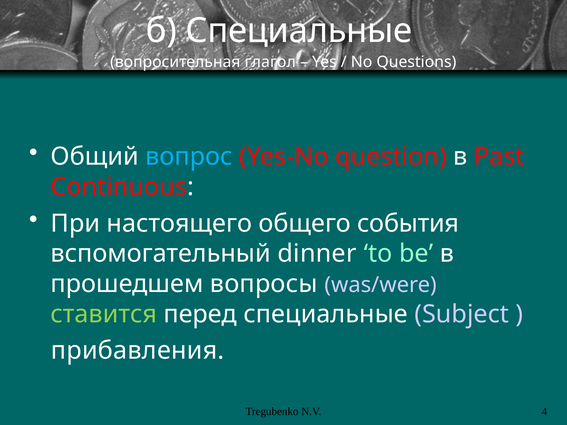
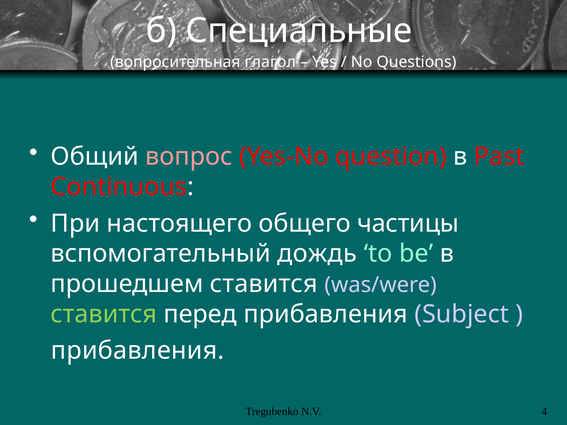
вопрос colour: light blue -> pink (189, 157)
события: события -> частицы (408, 224)
dinner: dinner -> дождь (317, 254)
прошедшем вопросы: вопросы -> ставится (264, 284)
перед специальные: специальные -> прибавления (326, 314)
